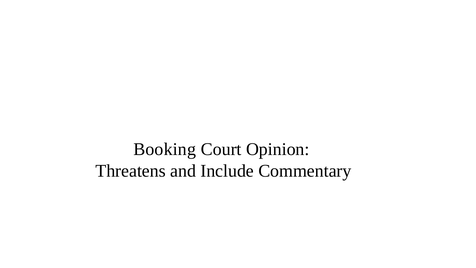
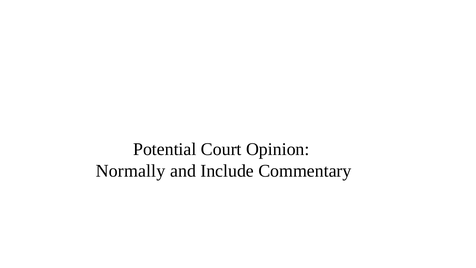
Booking: Booking -> Potential (165, 149)
Threatens: Threatens -> Normally (131, 171)
